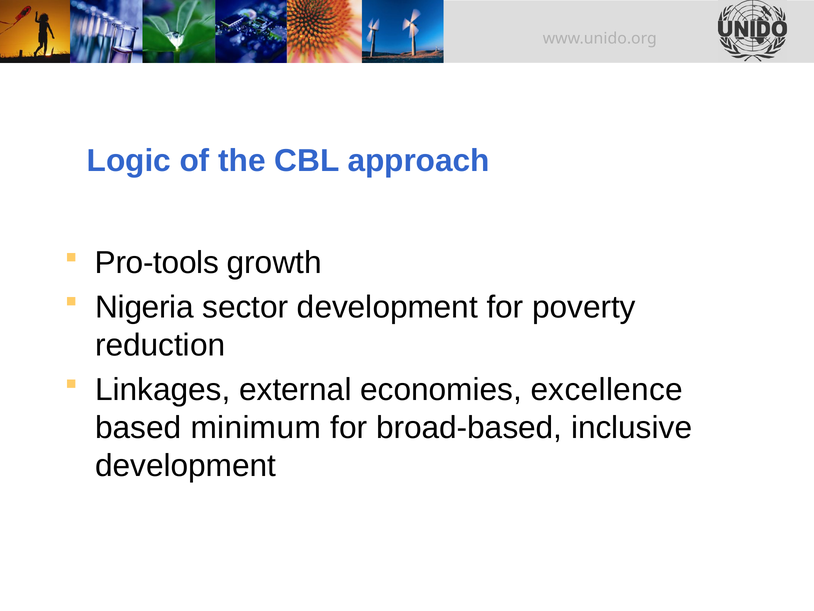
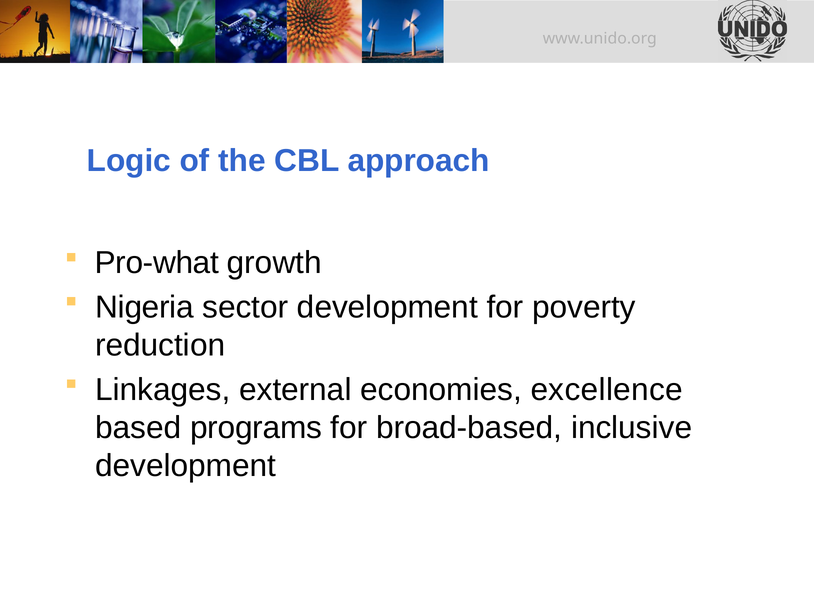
Pro-tools: Pro-tools -> Pro-what (157, 263)
minimum: minimum -> programs (256, 427)
